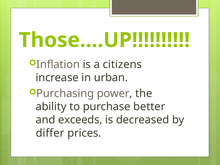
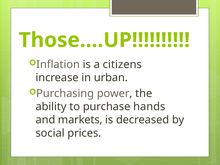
better: better -> hands (149, 107)
exceeds: exceeds -> markets (80, 120)
differ: differ -> social (50, 133)
